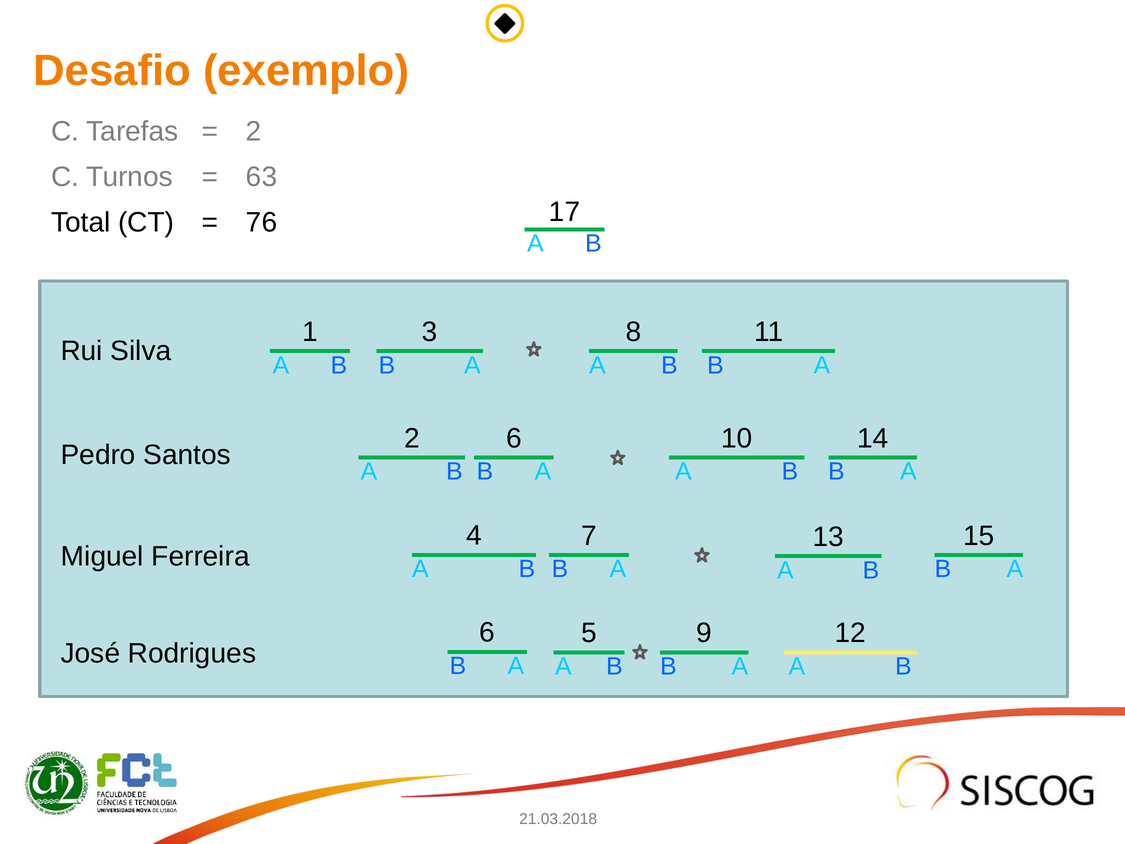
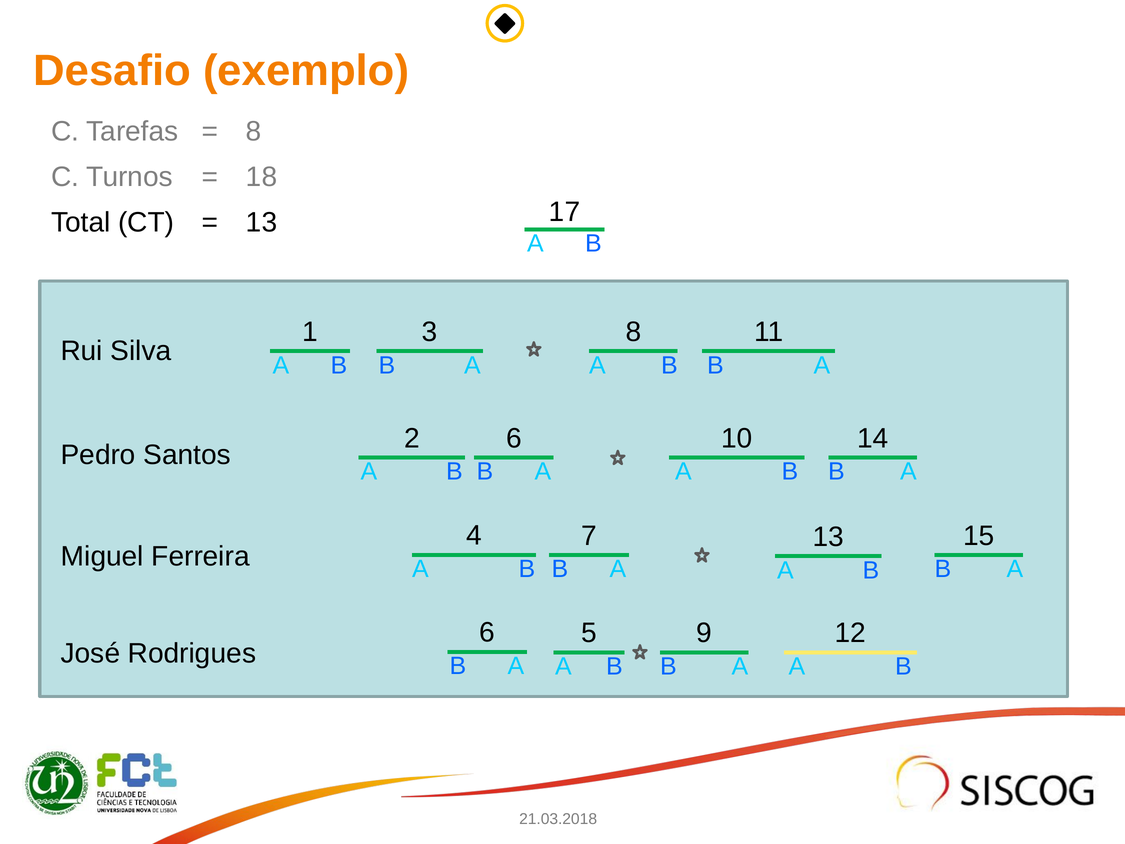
2: 2 -> 8 (254, 131)
63: 63 -> 18 (262, 177)
76: 76 -> 13 (262, 222)
